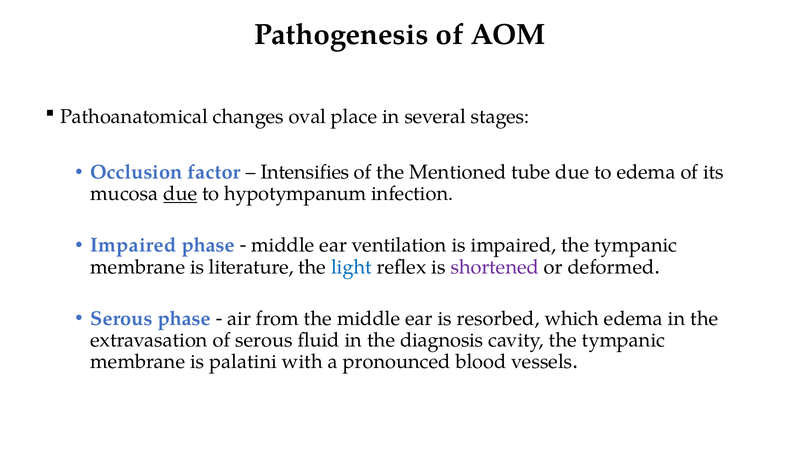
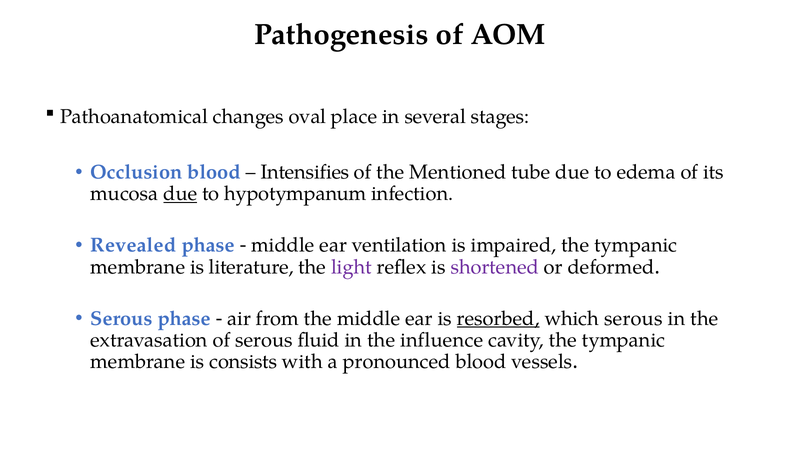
Occlusion factor: factor -> blood (214, 172)
Impaired: Impaired -> Revealed (133, 245)
light colour: blue -> purple (351, 267)
resorbed underline: none -> present (498, 318)
which edema: edema -> serous (633, 318)
diagnosis: diagnosis -> influence (442, 340)
palatini: palatini -> consists (243, 362)
